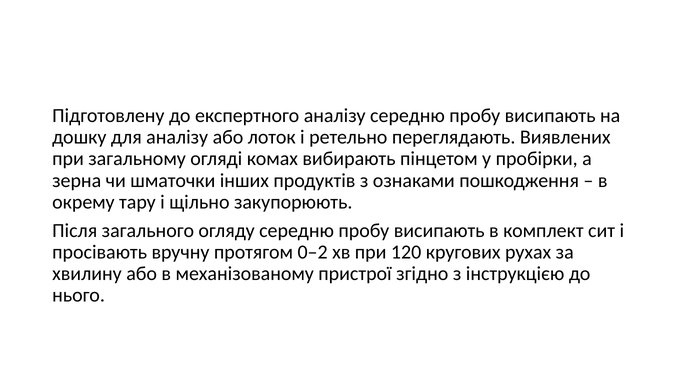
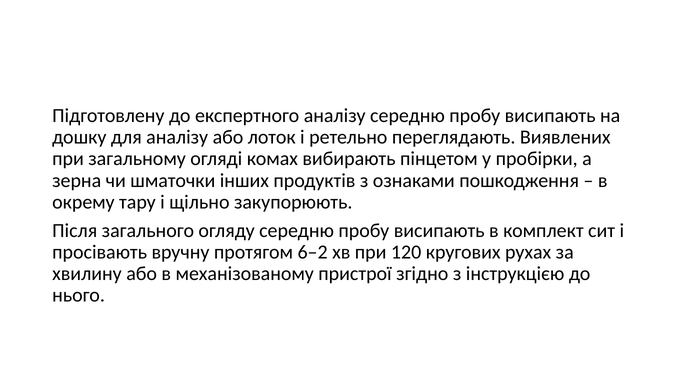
0–2: 0–2 -> 6–2 (313, 252)
